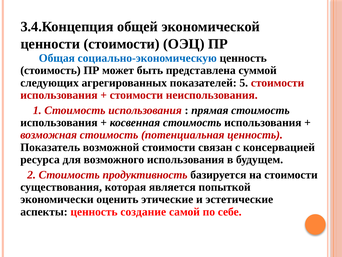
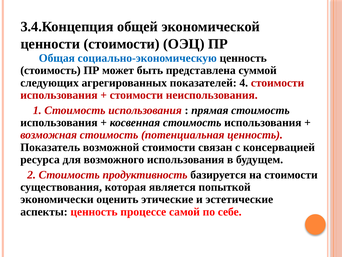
5: 5 -> 4 (244, 83)
создание: создание -> процессе (143, 211)
